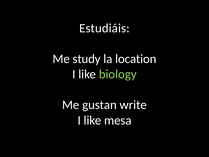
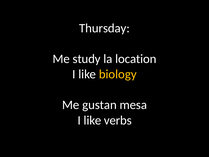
Estudiáis: Estudiáis -> Thursday (104, 28)
biology colour: light green -> yellow (118, 74)
write: write -> mesa (133, 105)
mesa: mesa -> verbs (118, 120)
